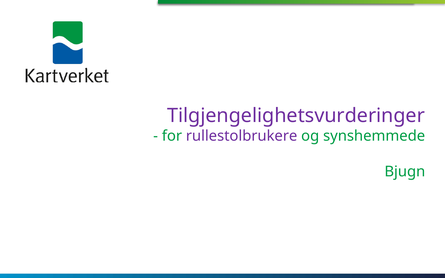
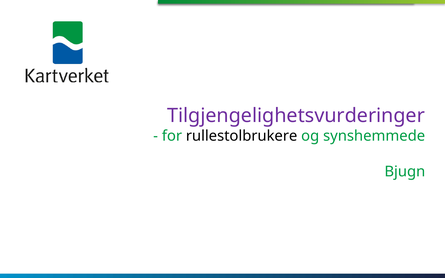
rullestolbrukere colour: purple -> black (242, 136)
